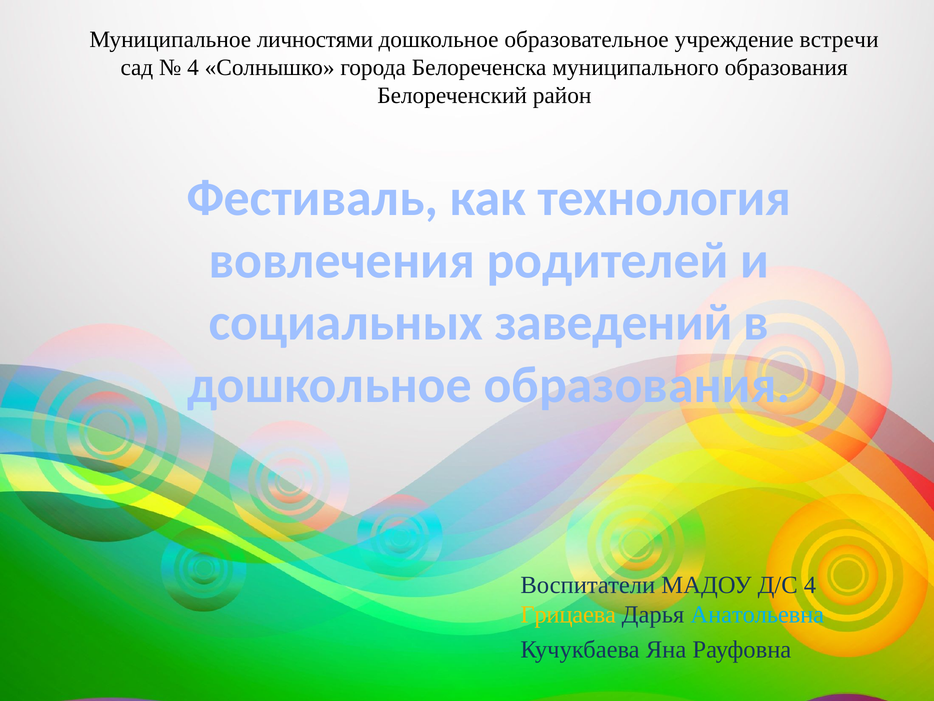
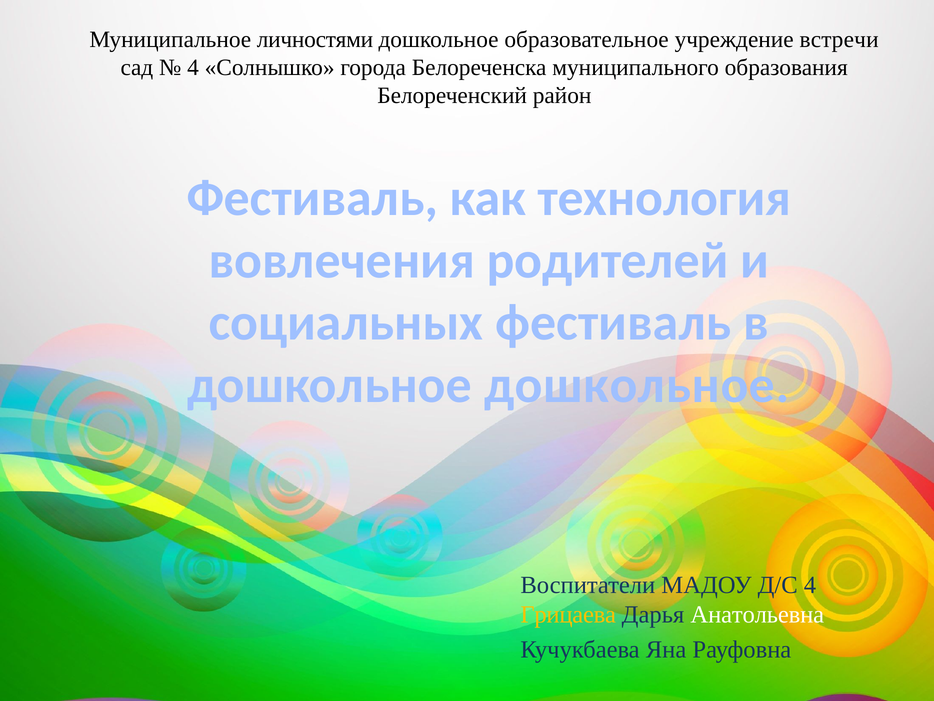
социальных заведений: заведений -> фестиваль (613, 322)
дошкольное образования: образования -> дошкольное (637, 385)
Анатольевна colour: light blue -> white (757, 614)
